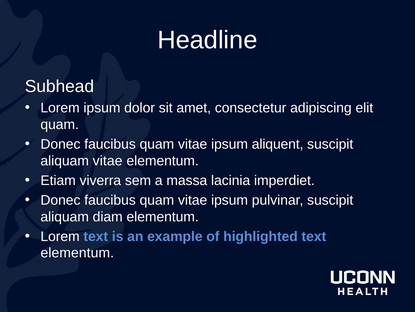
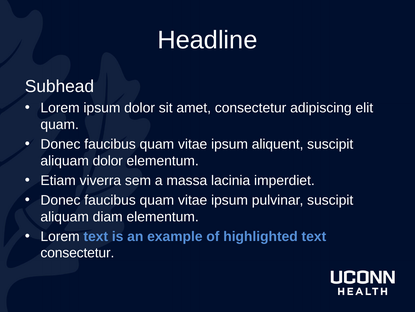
aliquam vitae: vitae -> dolor (108, 161)
elementum: elementum -> consectetur (77, 252)
